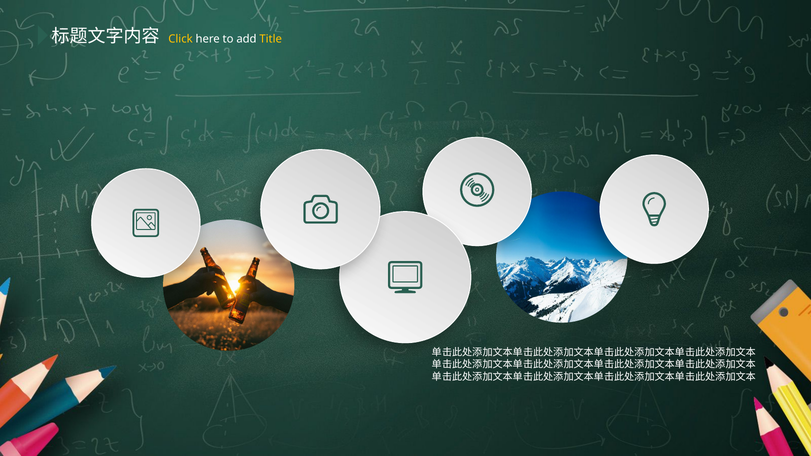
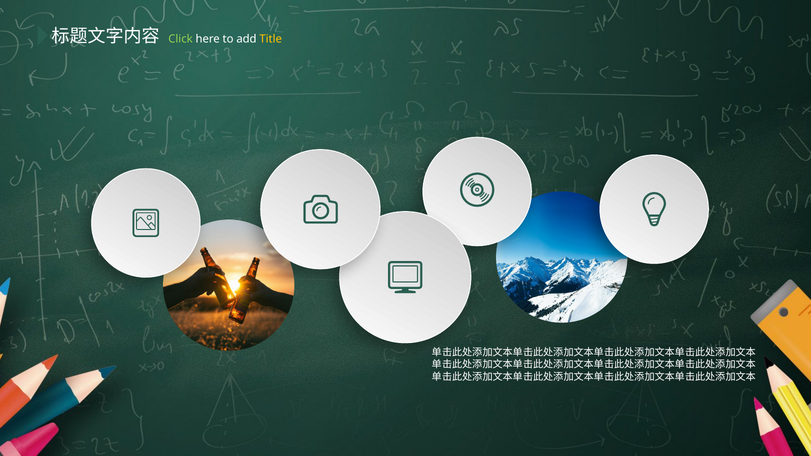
Click colour: yellow -> light green (181, 39)
